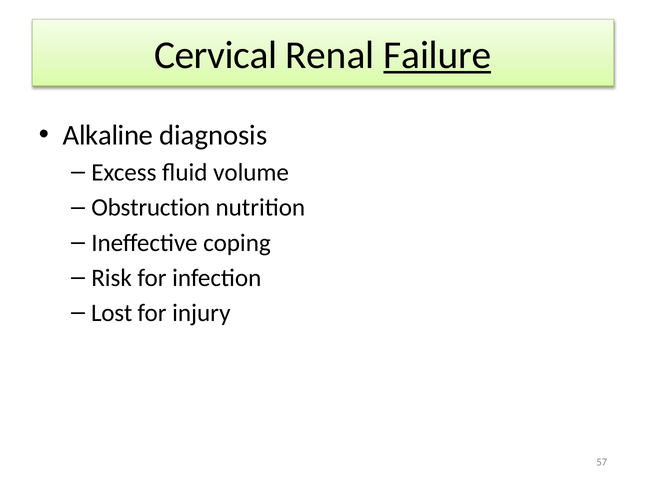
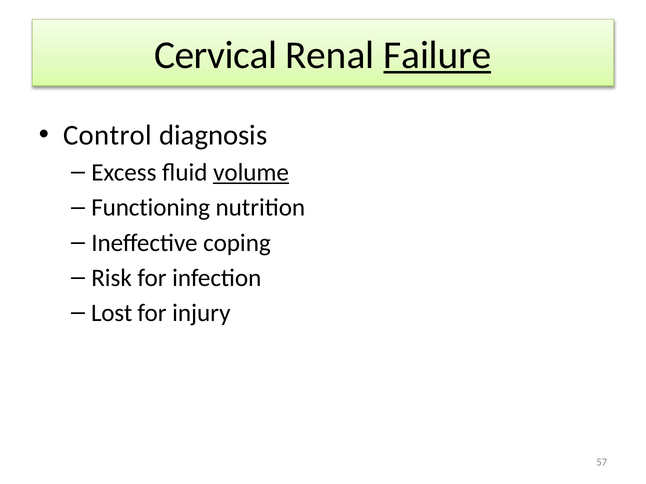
Alkaline: Alkaline -> Control (108, 136)
volume underline: none -> present (251, 173)
Obstruction: Obstruction -> Functioning (151, 208)
